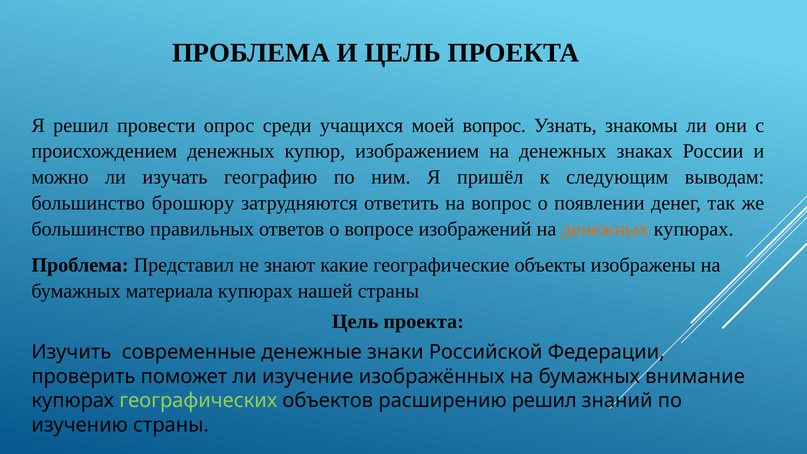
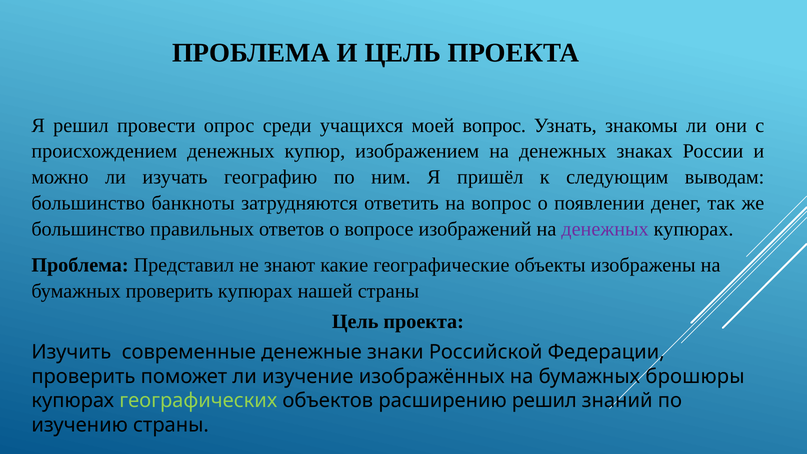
брошюру: брошюру -> банкноты (193, 203)
денежных colour: orange -> purple (605, 229)
бумажных материала: материала -> проверить (169, 291)
внимание: внимание -> брошюры (695, 376)
